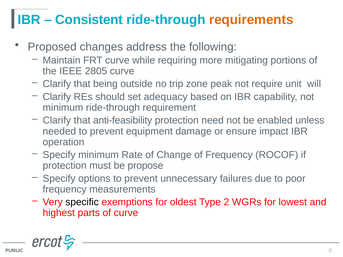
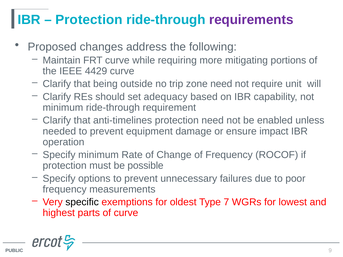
Consistent: Consistent -> Protection (89, 20)
requirements colour: orange -> purple (251, 20)
2805: 2805 -> 4429 (96, 71)
zone peak: peak -> need (221, 84)
anti-feasibility: anti-feasibility -> anti-timelines (123, 121)
propose: propose -> possible (145, 166)
2: 2 -> 7 (226, 202)
